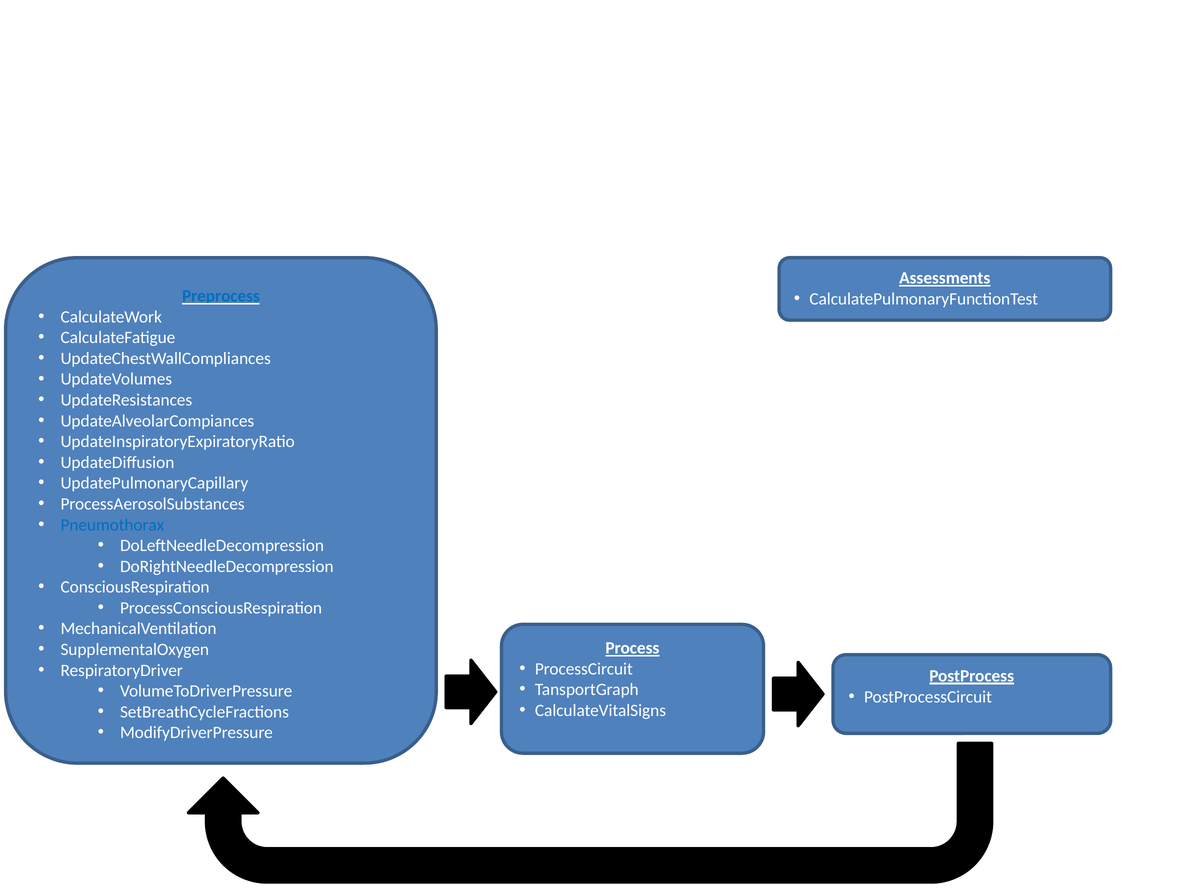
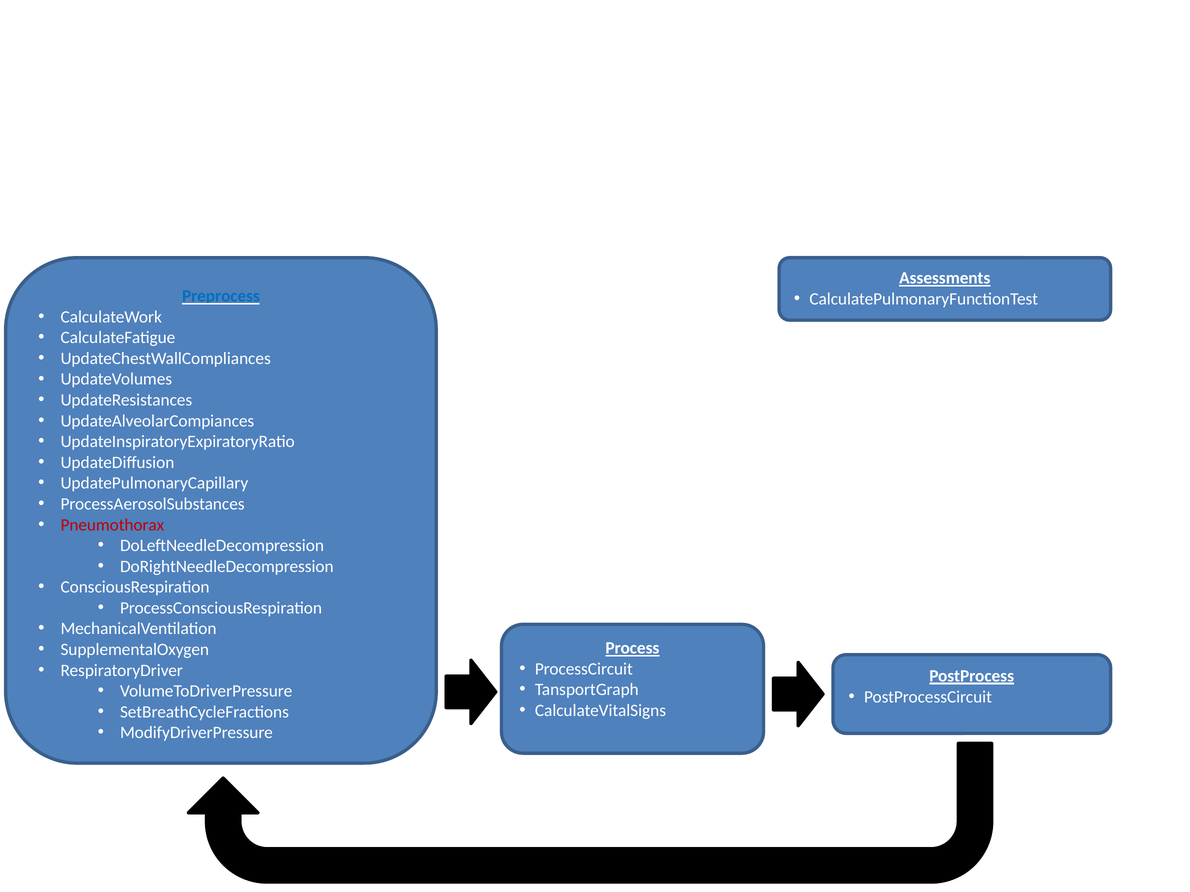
Pneumothorax colour: blue -> red (112, 525)
